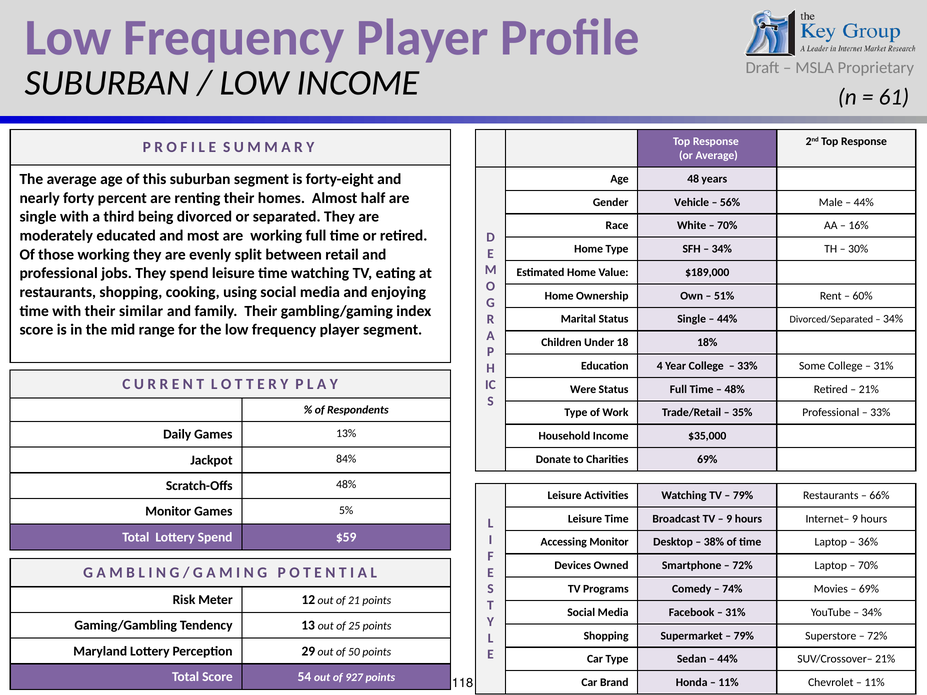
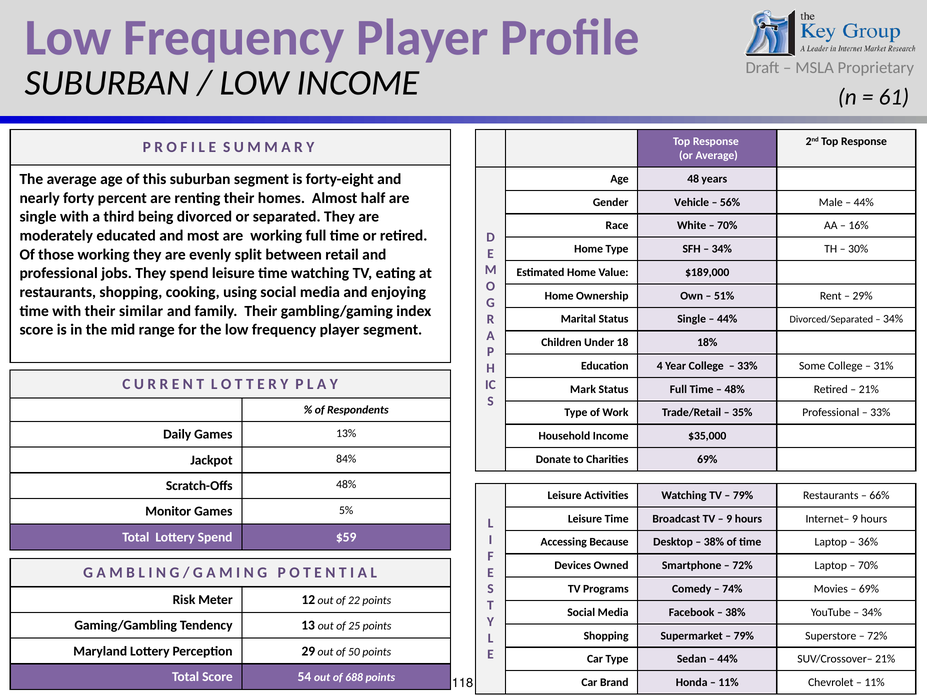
60%: 60% -> 29% (863, 296)
Were: Were -> Mark (583, 389)
Accessing Monitor: Monitor -> Because (609, 542)
21: 21 -> 22 (354, 601)
31%: 31% -> 38% (735, 613)
927: 927 -> 688 (354, 678)
